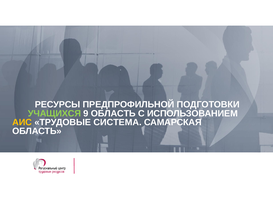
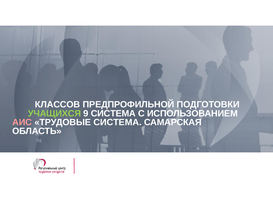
РЕСУРСЫ: РЕСУРСЫ -> КЛАССОВ (58, 104)
9 ОБЛАСТЬ: ОБЛАСТЬ -> СИСТЕМА (113, 113)
АИС colour: yellow -> pink (22, 122)
